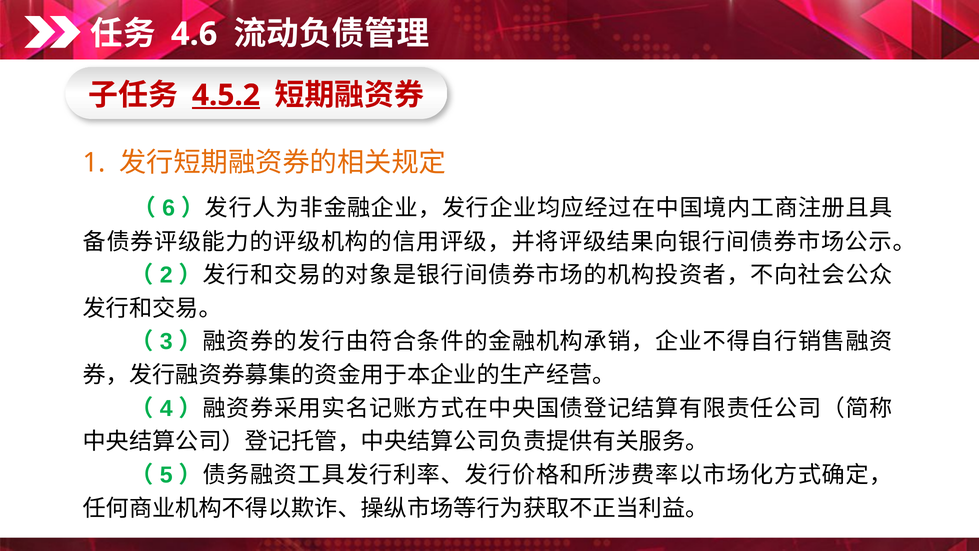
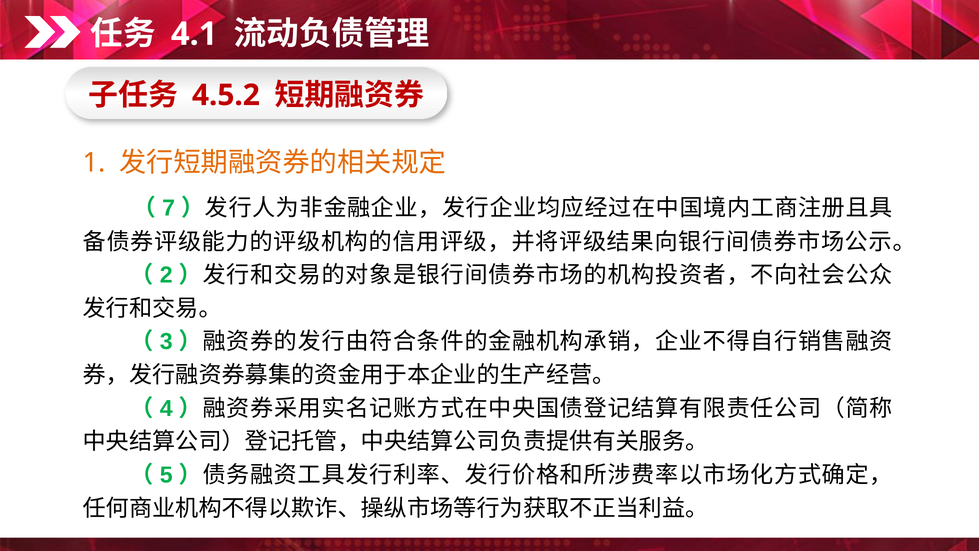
4.6: 4.6 -> 4.1 (194, 34)
4.5.2 underline: present -> none (226, 95)
6: 6 -> 7 (169, 208)
